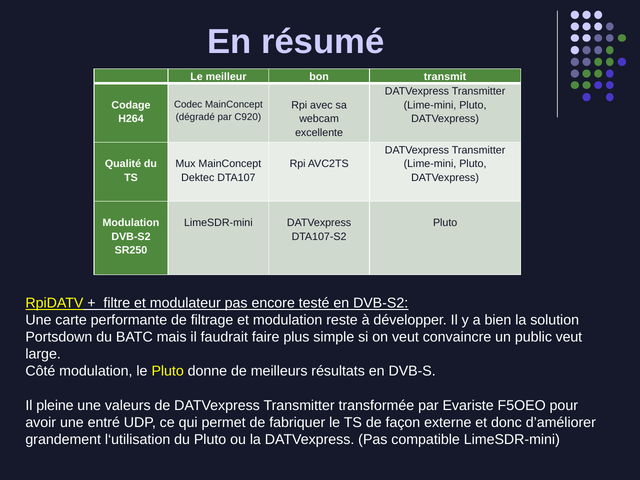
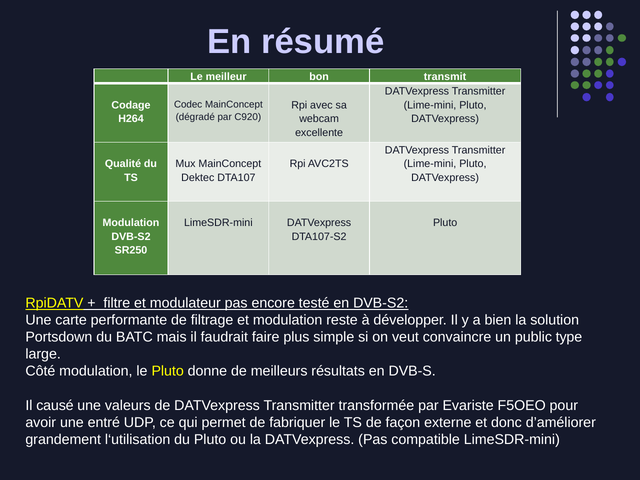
public veut: veut -> type (569, 337)
pleine: pleine -> causé (55, 405)
